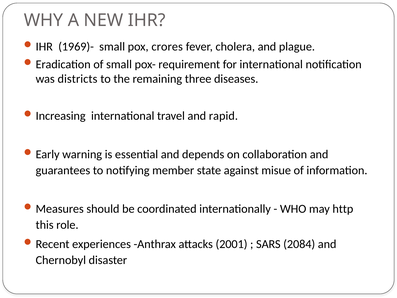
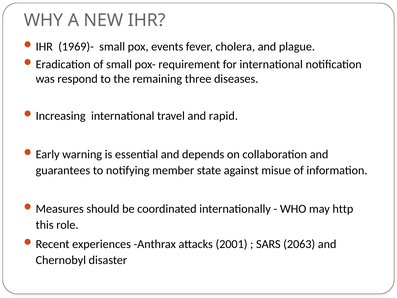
crores: crores -> events (167, 46)
districts: districts -> respond (78, 79)
2084: 2084 -> 2063 (299, 244)
